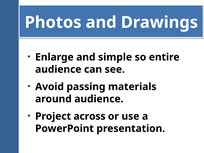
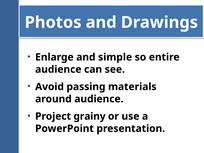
across: across -> grainy (90, 116)
